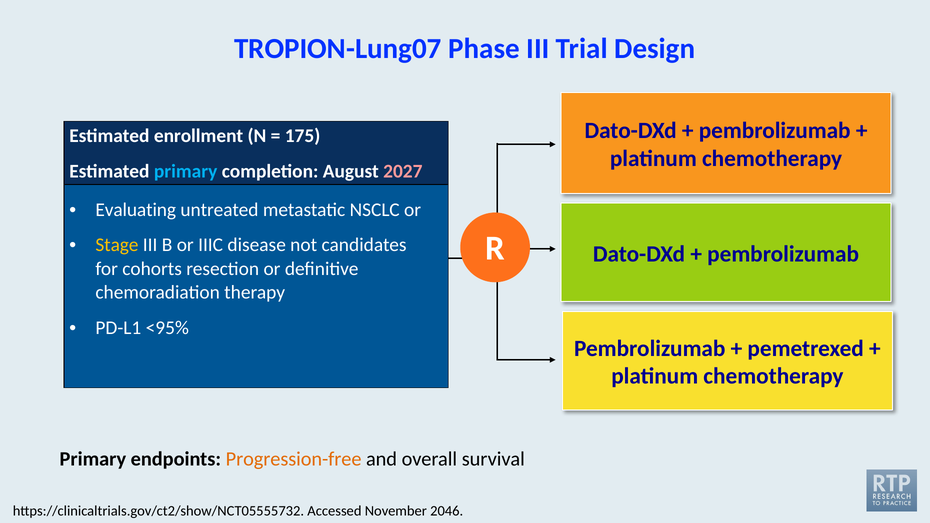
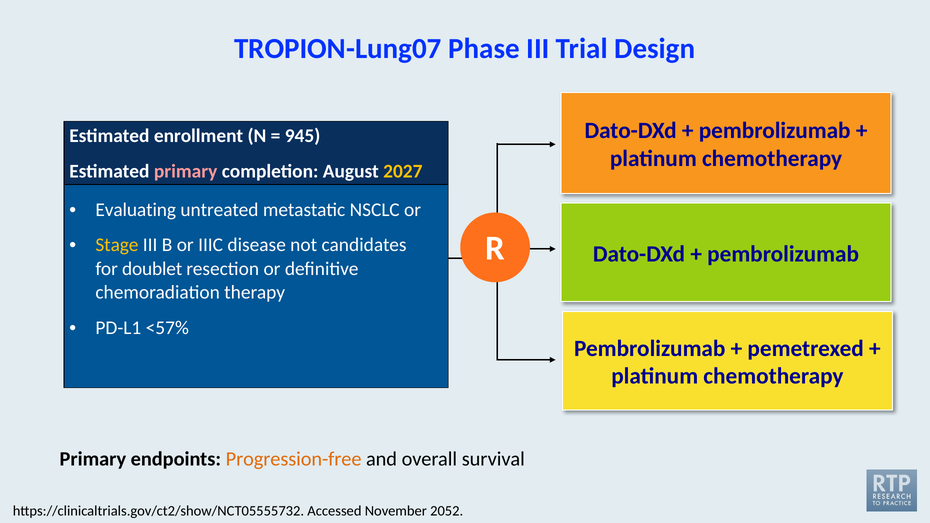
175: 175 -> 945 (303, 136)
primary colour: light blue -> pink (186, 171)
2027 colour: pink -> yellow (403, 171)
cohorts: cohorts -> doublet (152, 269)
<95%: <95% -> <57% (167, 328)
2046: 2046 -> 2052 (447, 511)
